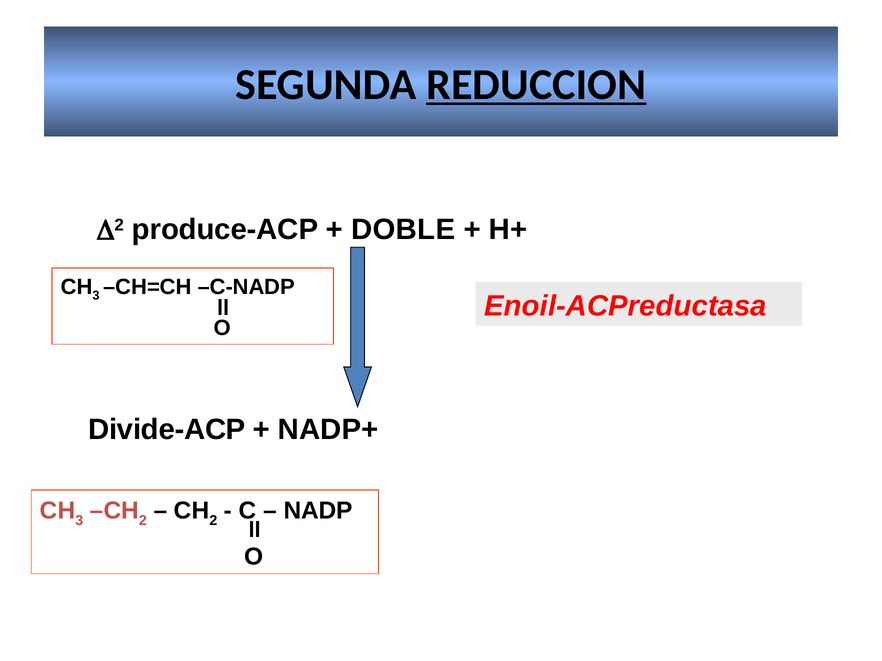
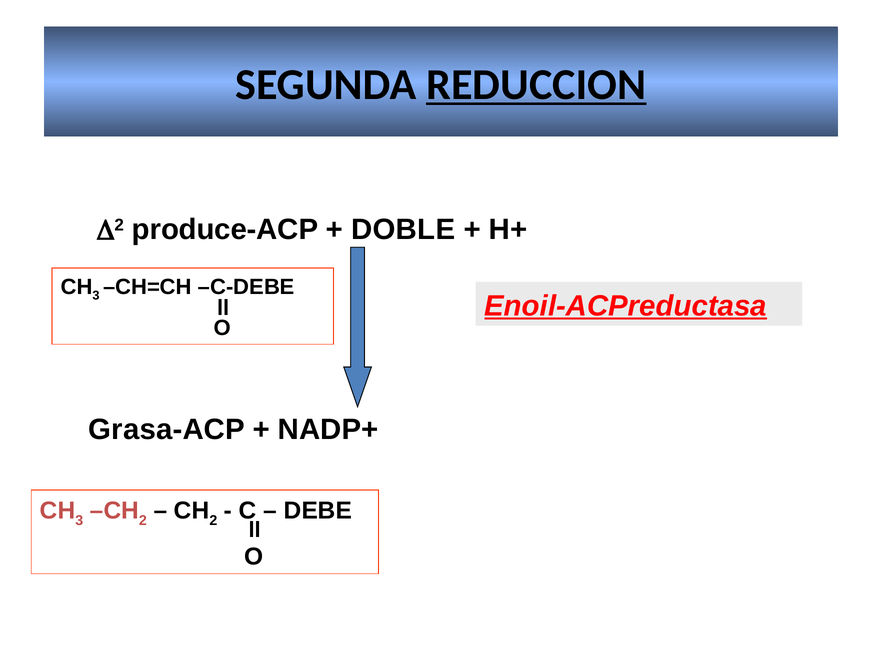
C-NADP: C-NADP -> C-DEBE (246, 287)
Enoil-ACPreductasa underline: none -> present (626, 306)
Divide-ACP: Divide-ACP -> Grasa-ACP (167, 430)
NADP: NADP -> DEBE (318, 511)
